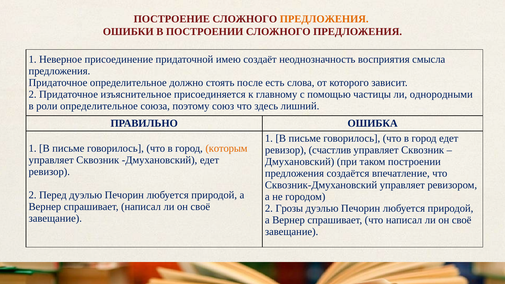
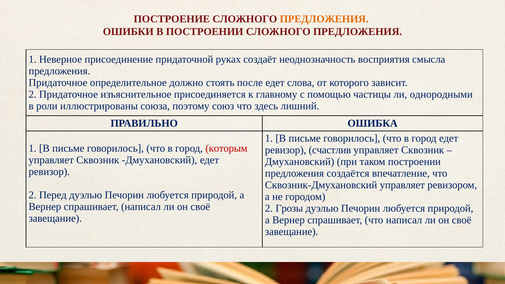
имею: имею -> руках (228, 59)
после есть: есть -> едет (275, 83)
роли определительное: определительное -> иллюстрированы (99, 106)
которым colour: orange -> red (226, 148)
